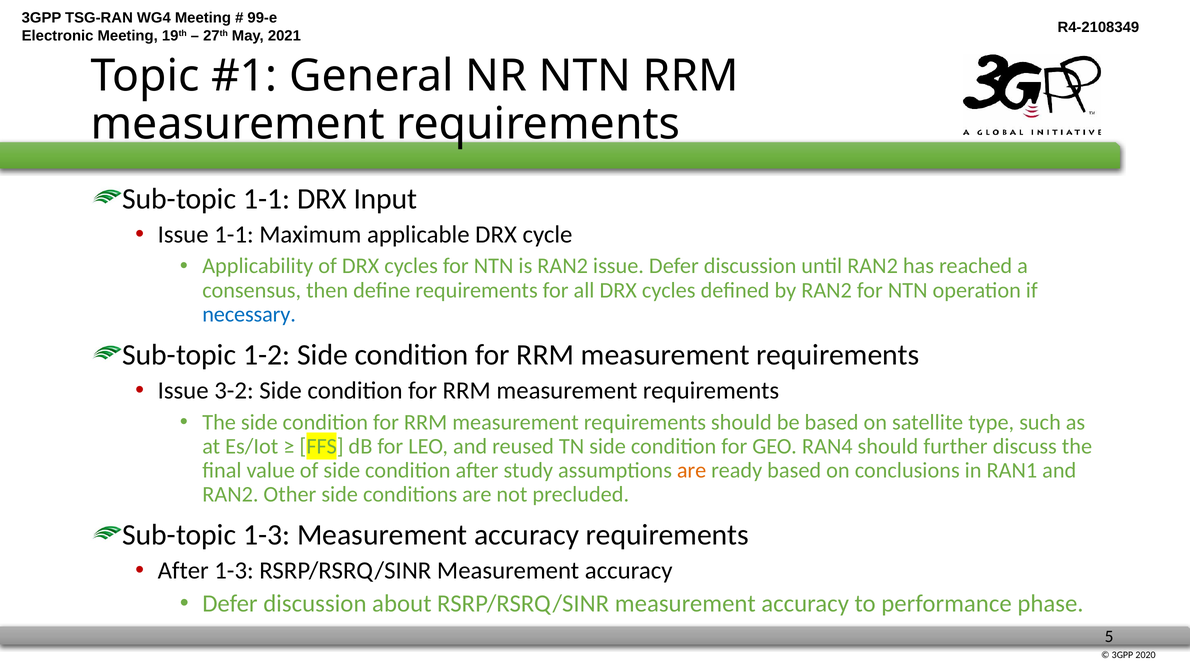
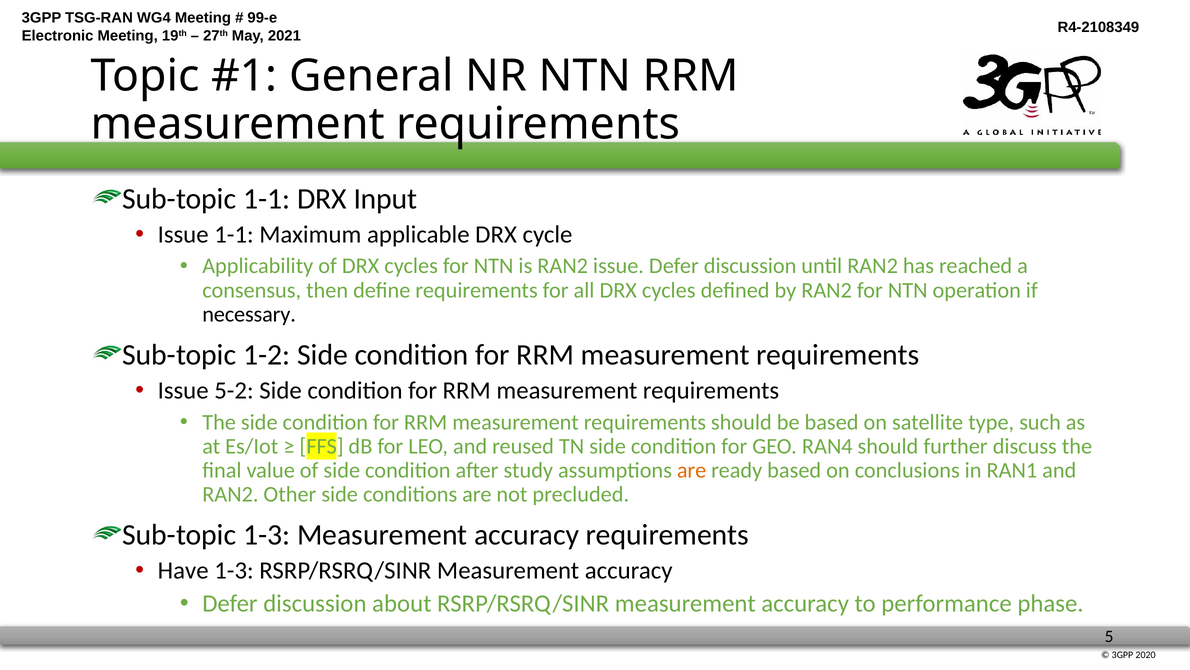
necessary colour: blue -> black (249, 314)
3-2: 3-2 -> 5-2 (234, 390)
After: After -> Have (183, 570)
